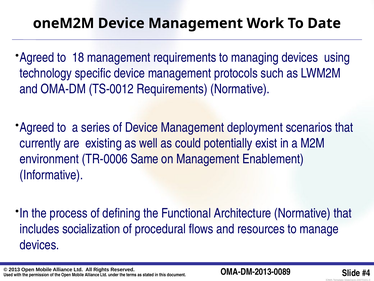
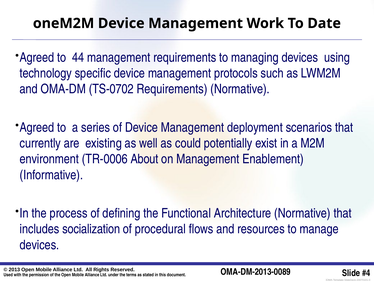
18: 18 -> 44 (78, 57)
TS-0012: TS-0012 -> TS-0702 (111, 89)
Same: Same -> About (144, 159)
